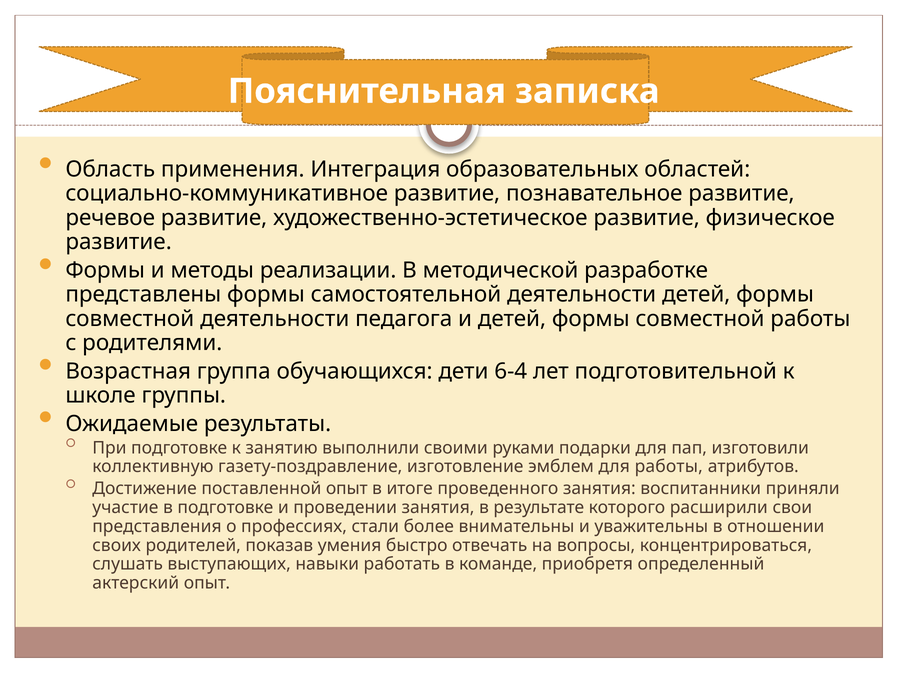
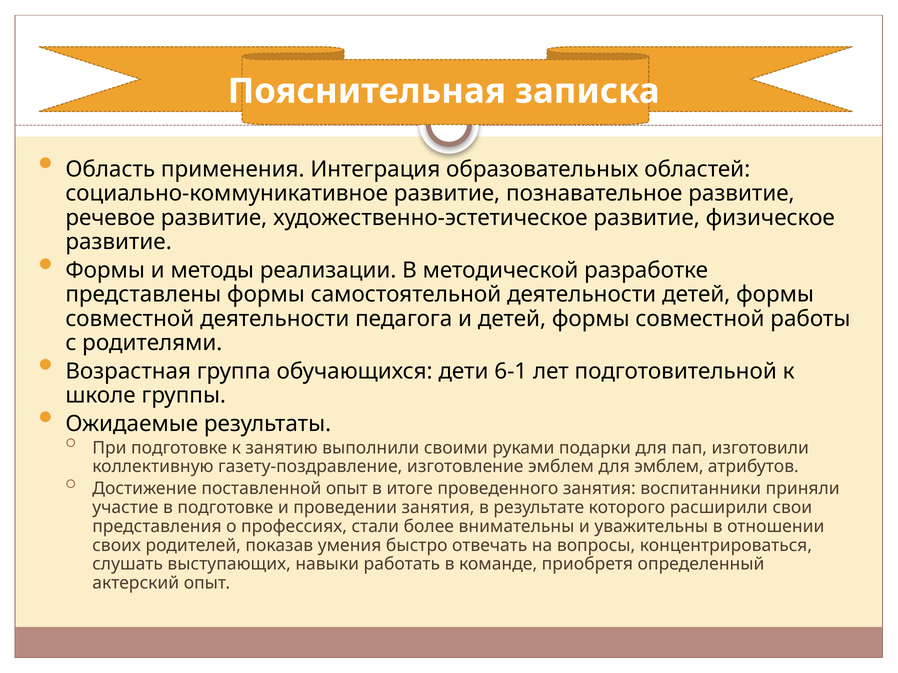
6-4: 6-4 -> 6-1 (511, 372)
для работы: работы -> эмблем (669, 467)
